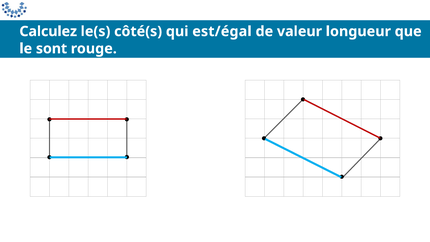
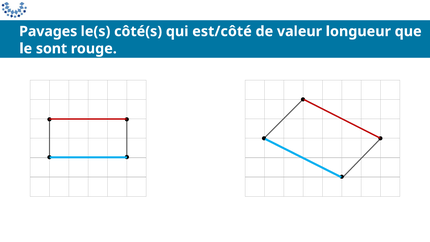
Calculez: Calculez -> Pavages (48, 31)
est/égal: est/égal -> est/côté (222, 31)
